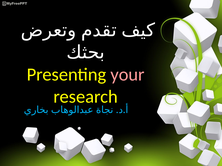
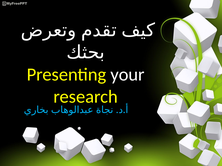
your colour: pink -> white (128, 75)
